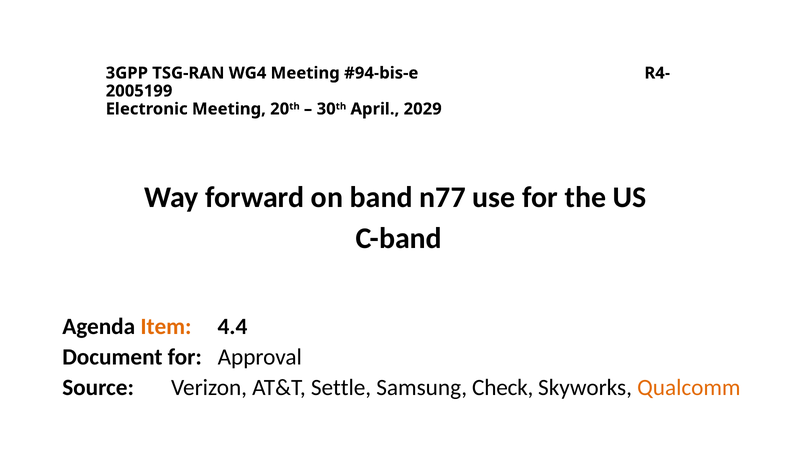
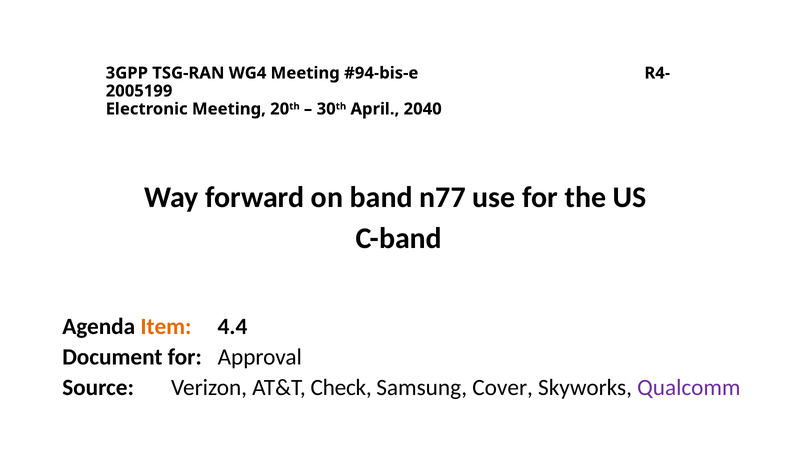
2029: 2029 -> 2040 (423, 109)
Settle: Settle -> Check (341, 388)
Check: Check -> Cover (503, 388)
Qualcomm colour: orange -> purple (689, 388)
